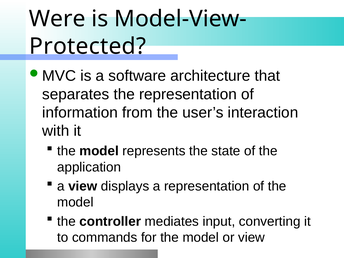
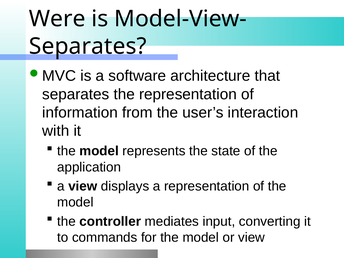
Protected: Protected -> Separates (88, 46)
